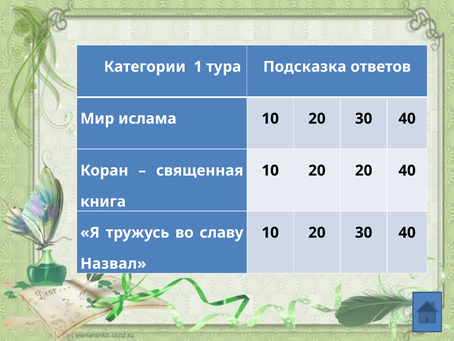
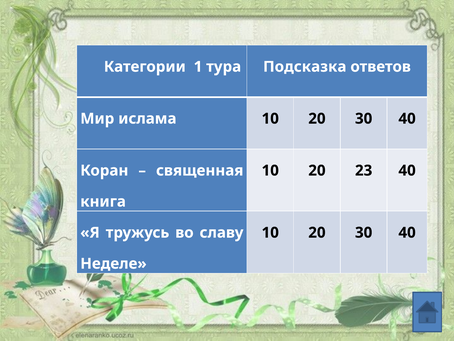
20 20: 20 -> 23 (364, 170)
Назвал: Назвал -> Неделе (113, 263)
